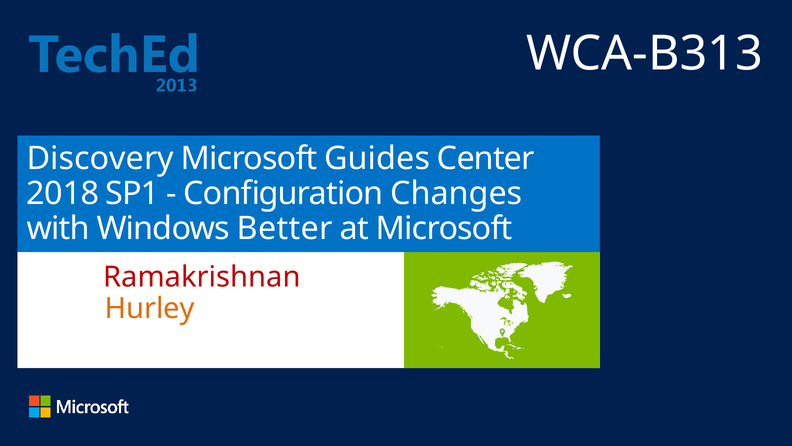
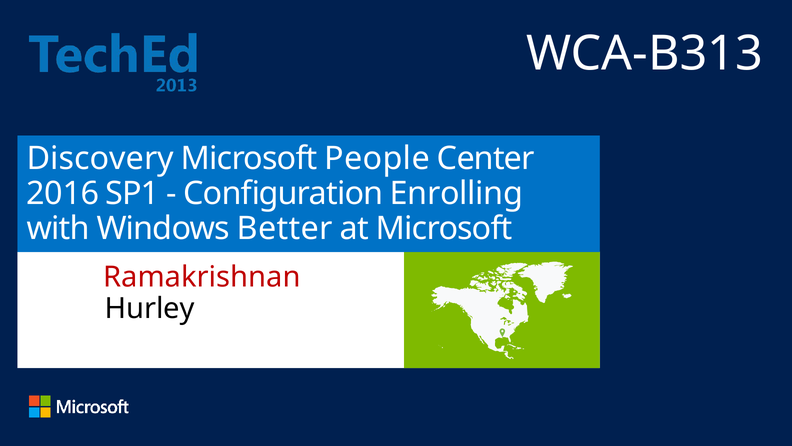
Guides: Guides -> People (377, 158)
2018: 2018 -> 2016 (63, 193)
Changes: Changes -> Enrolling (456, 193)
Hurley colour: orange -> black (150, 308)
